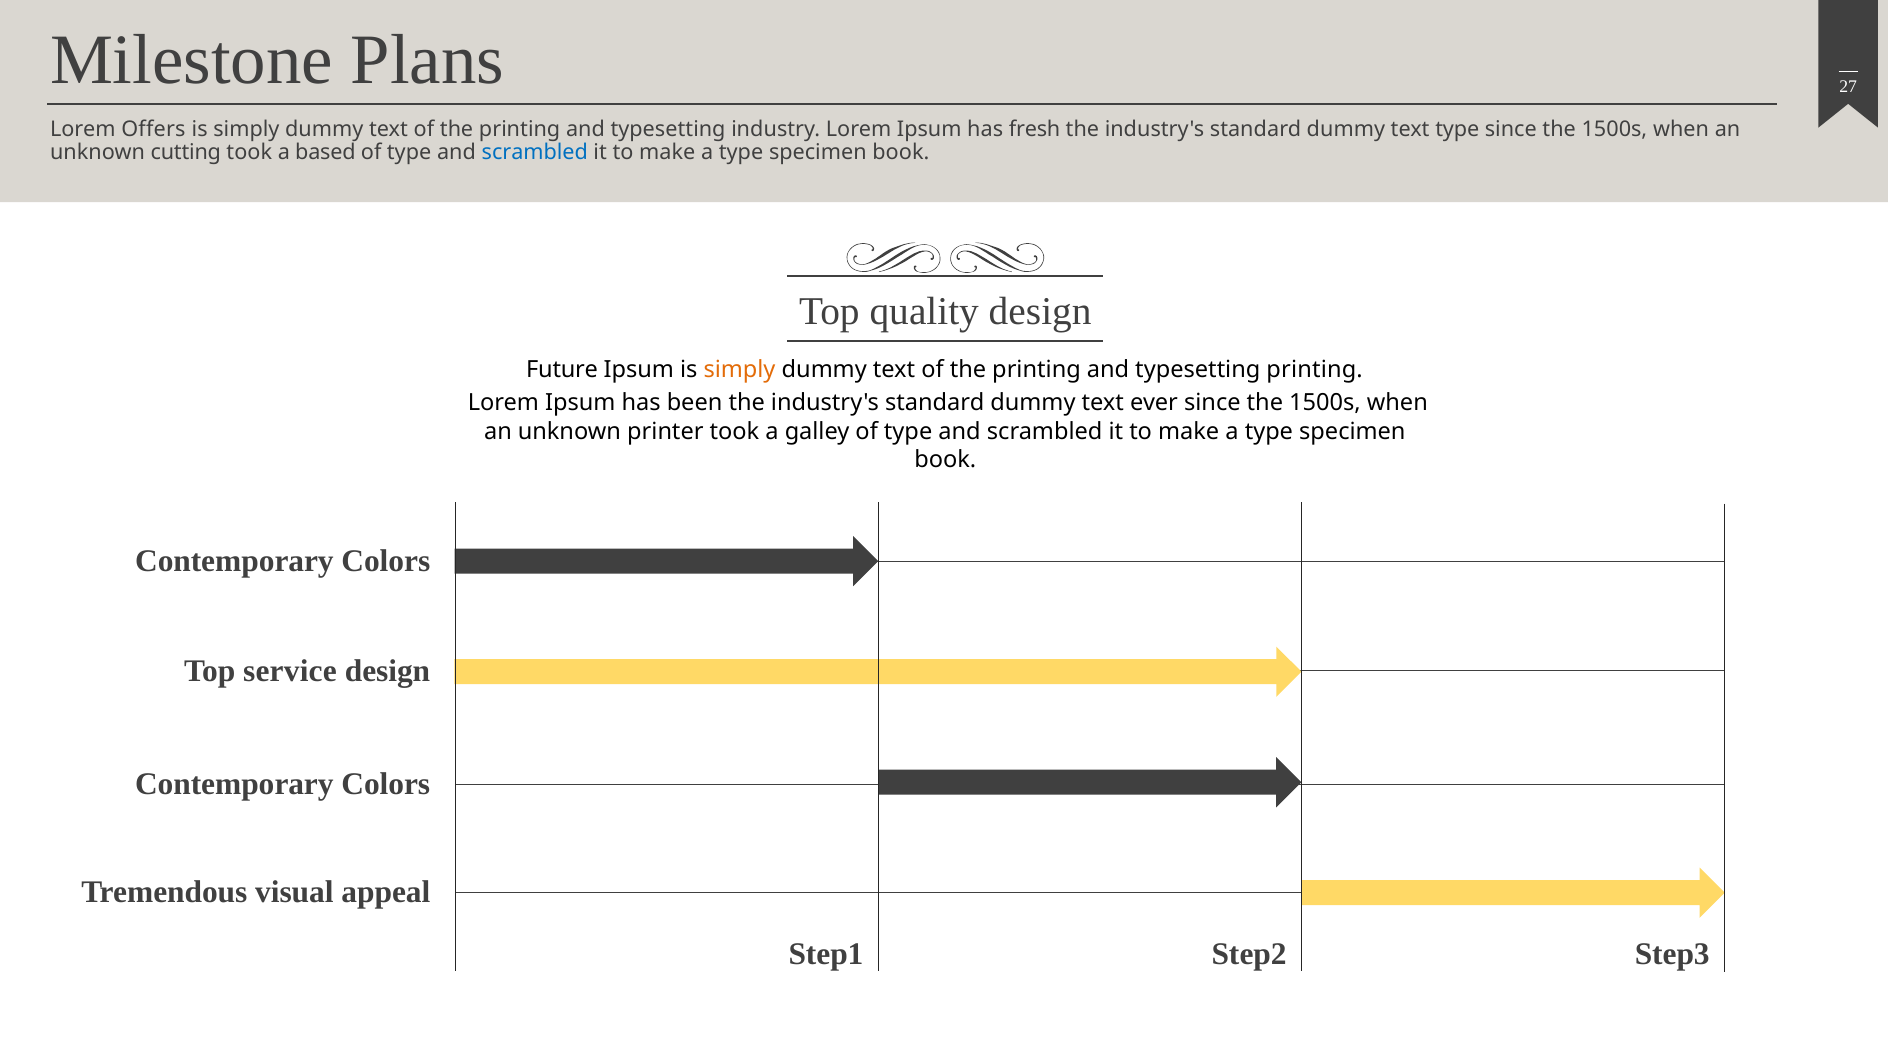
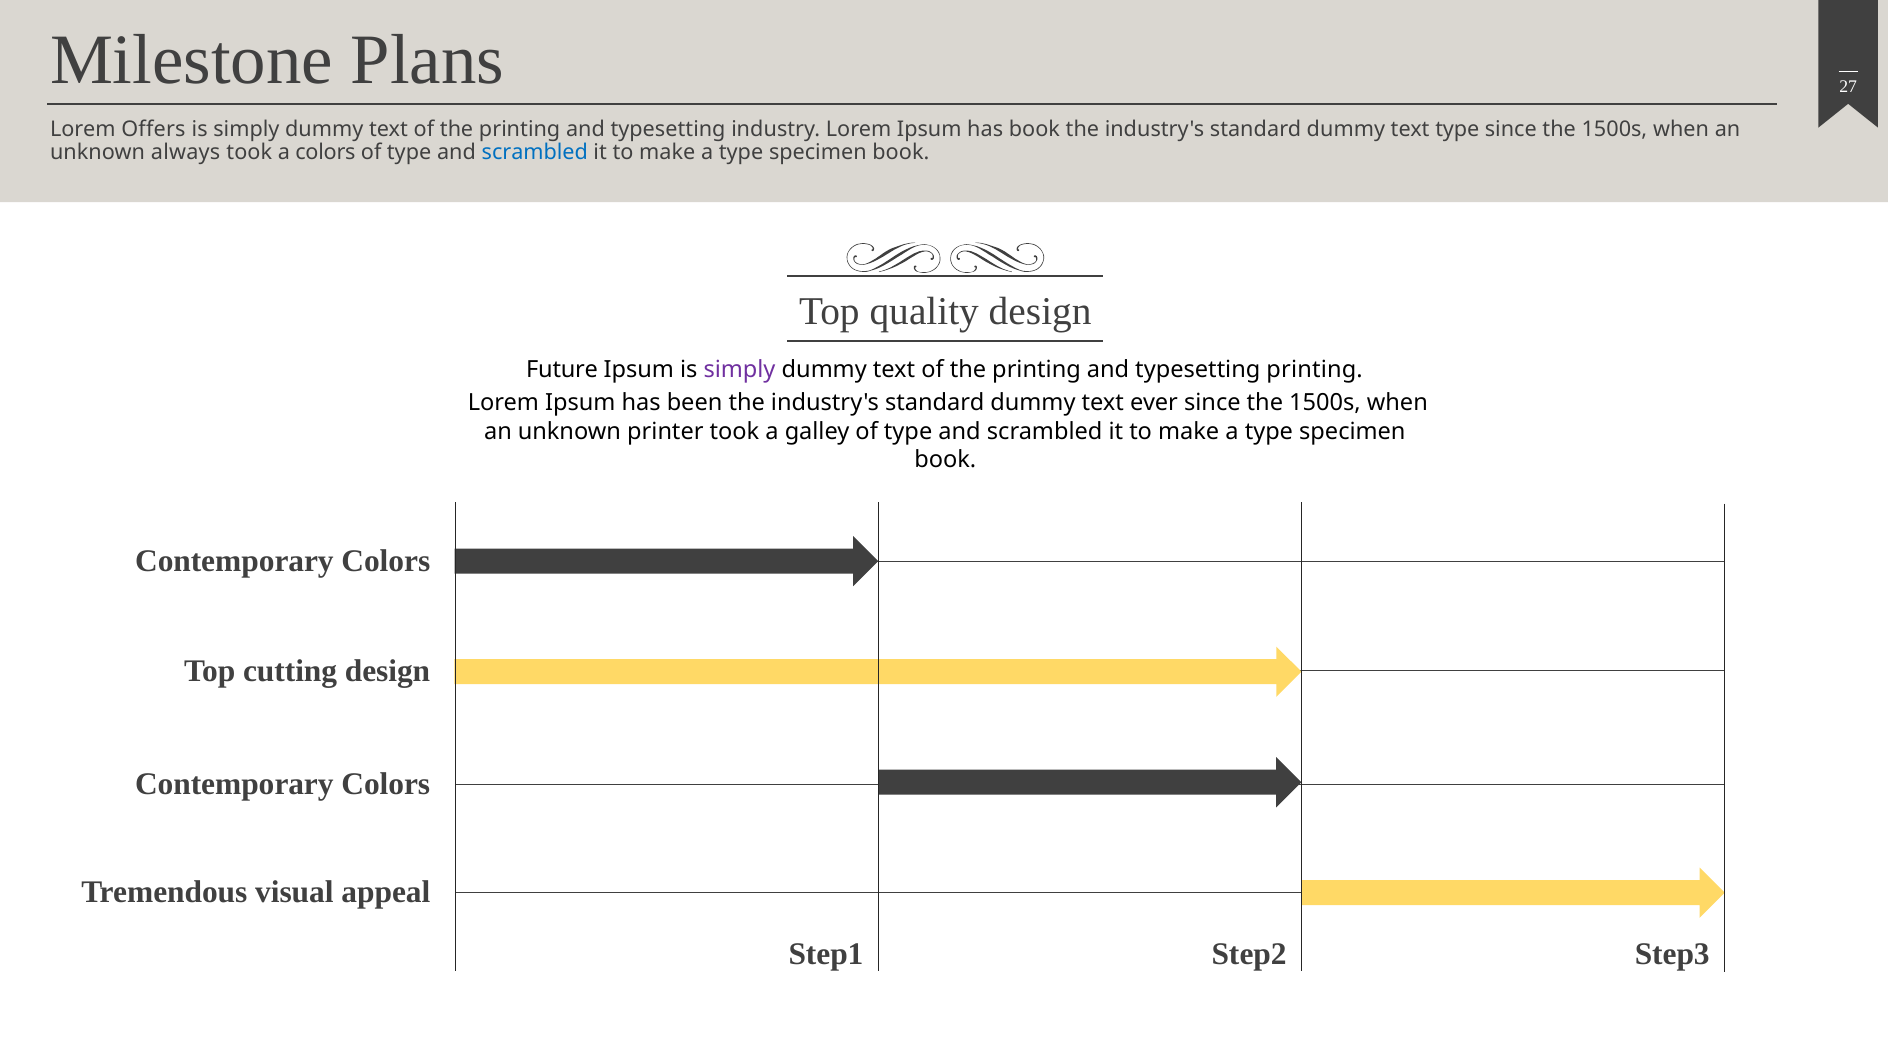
has fresh: fresh -> book (1034, 129)
cutting: cutting -> always (186, 153)
a based: based -> colors (325, 153)
simply colour: orange -> purple (740, 370)
service: service -> cutting (290, 671)
